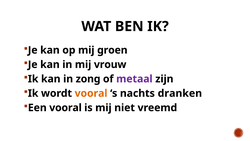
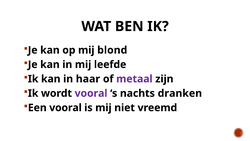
groen: groen -> blond (112, 50)
vrouw: vrouw -> leefde (110, 64)
zong: zong -> haar (88, 79)
vooral colour: orange -> purple (91, 93)
